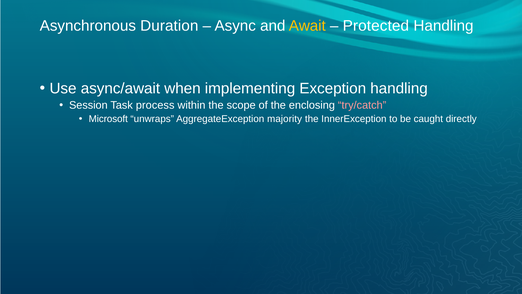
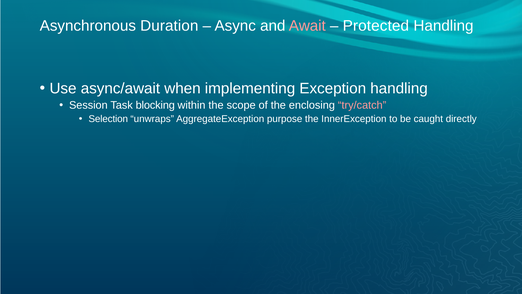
Await colour: yellow -> pink (307, 26)
process: process -> blocking (155, 105)
Microsoft: Microsoft -> Selection (108, 119)
majority: majority -> purpose (285, 119)
